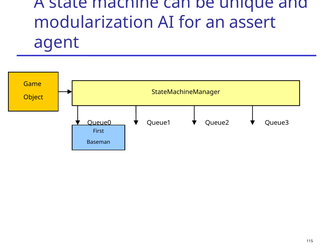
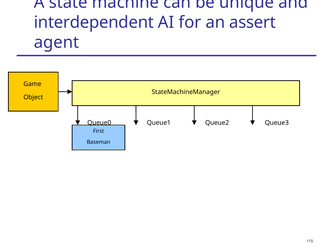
modularization: modularization -> interdependent (94, 22)
